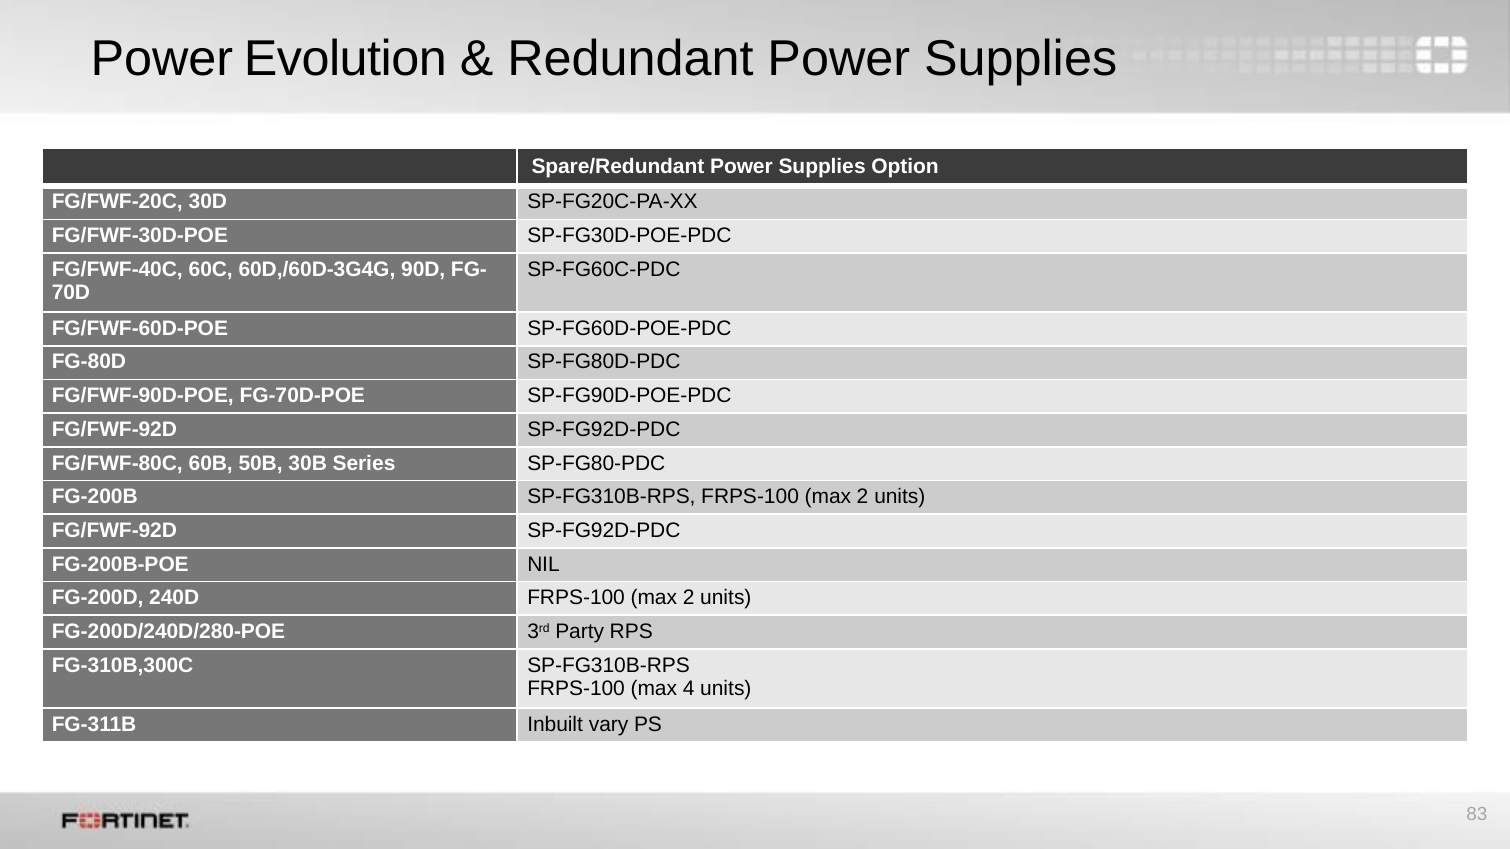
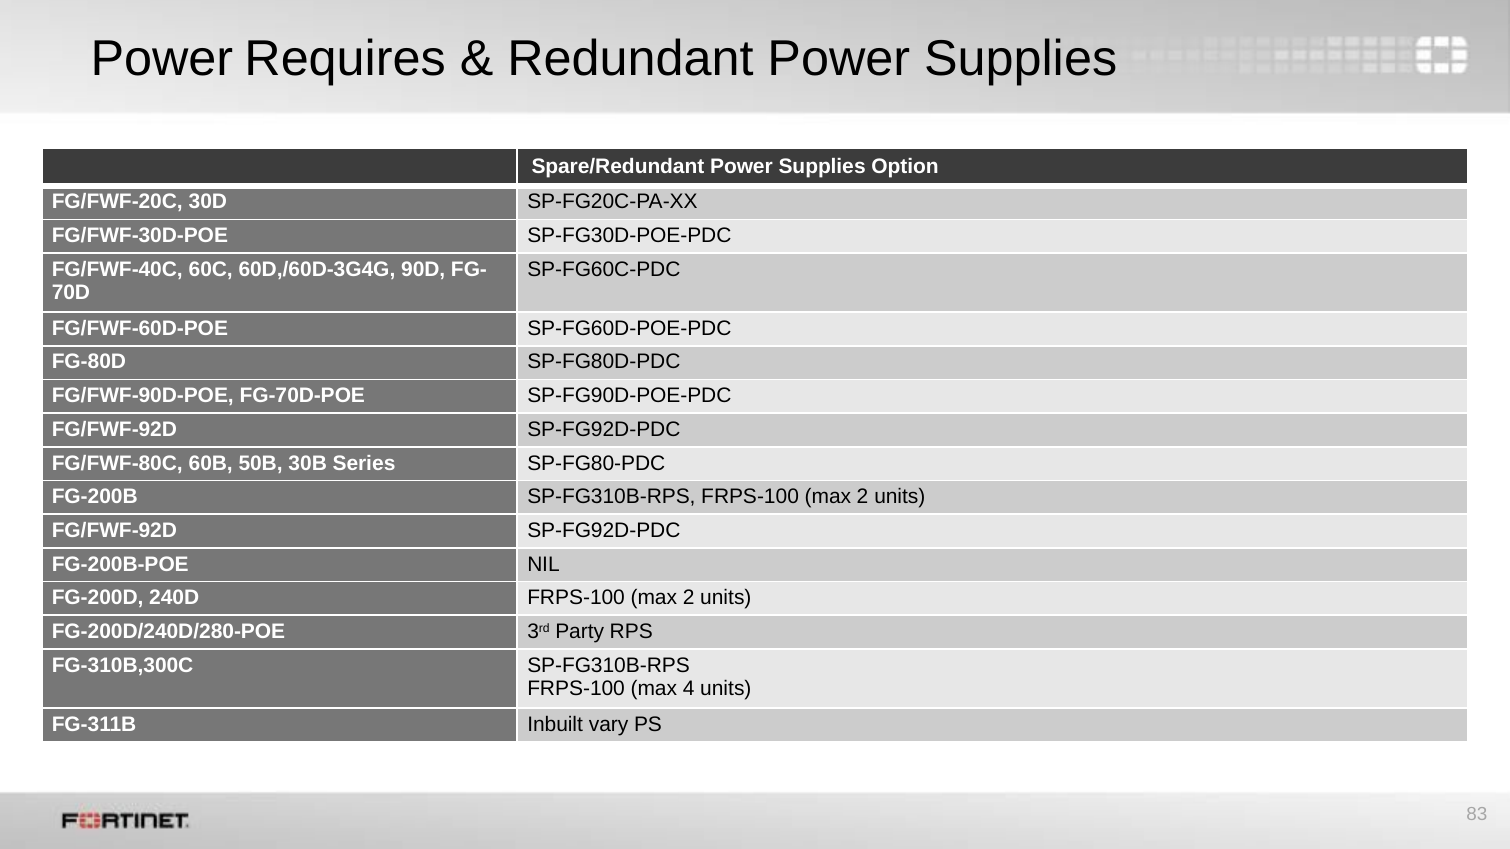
Evolution: Evolution -> Requires (345, 59)
